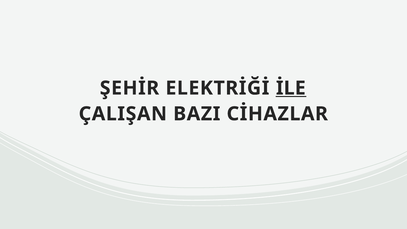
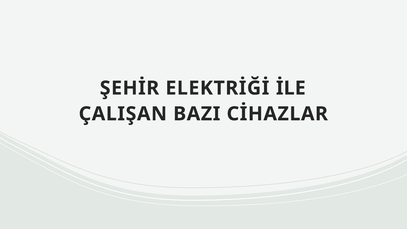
İLE underline: present -> none (291, 88)
